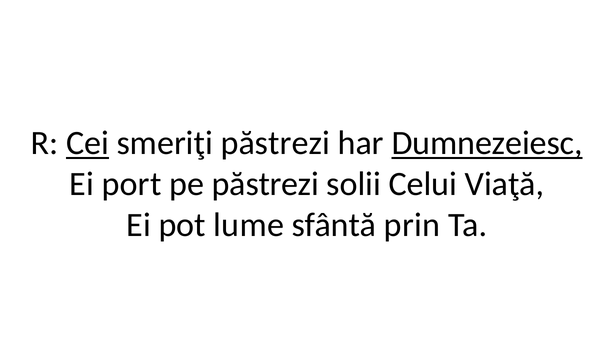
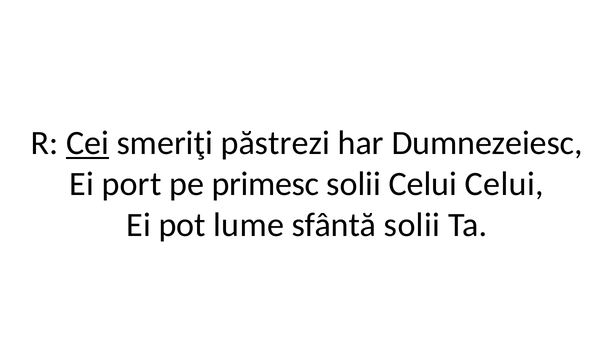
Dumnezeiesc underline: present -> none (487, 143)
pe păstrezi: păstrezi -> primesc (265, 184)
Celui Viaţă: Viaţă -> Celui (504, 184)
sfântă prin: prin -> solii (412, 225)
